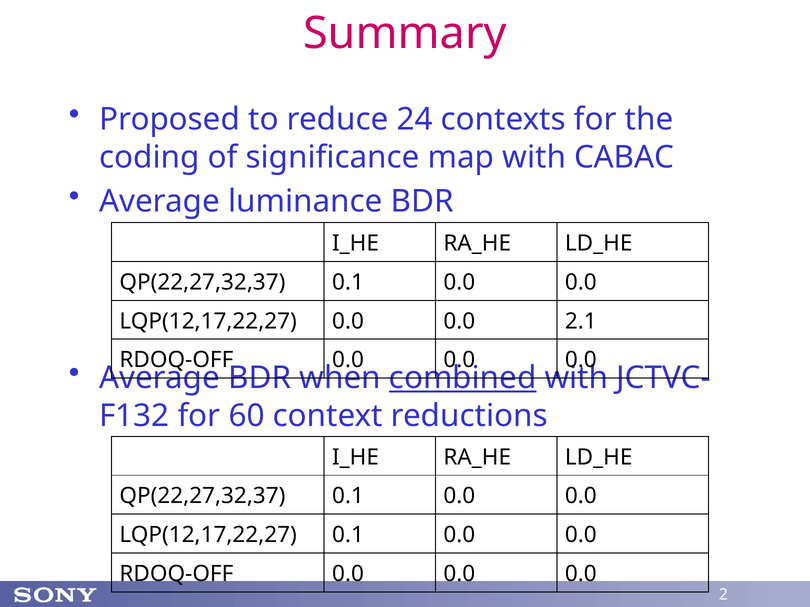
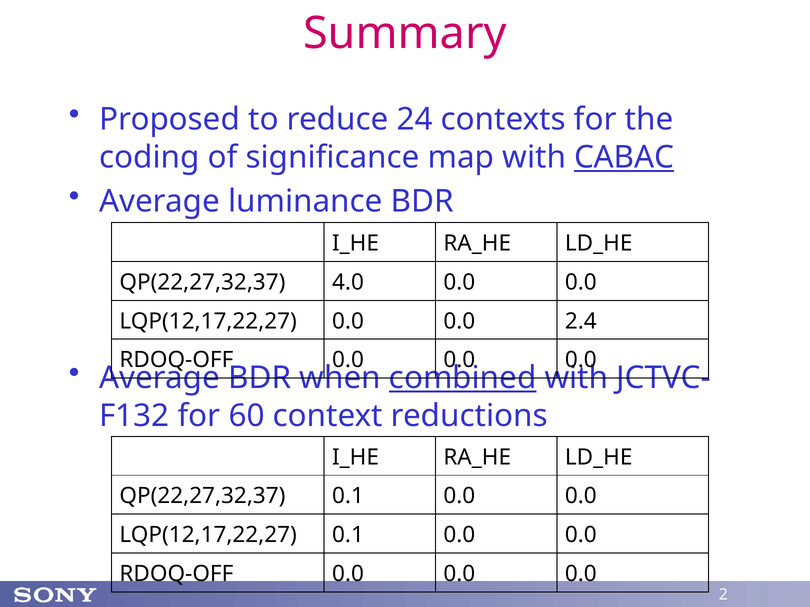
CABAC underline: none -> present (624, 157)
0.1: 0.1 -> 4.0 (348, 282)
2.1: 2.1 -> 2.4 (581, 321)
